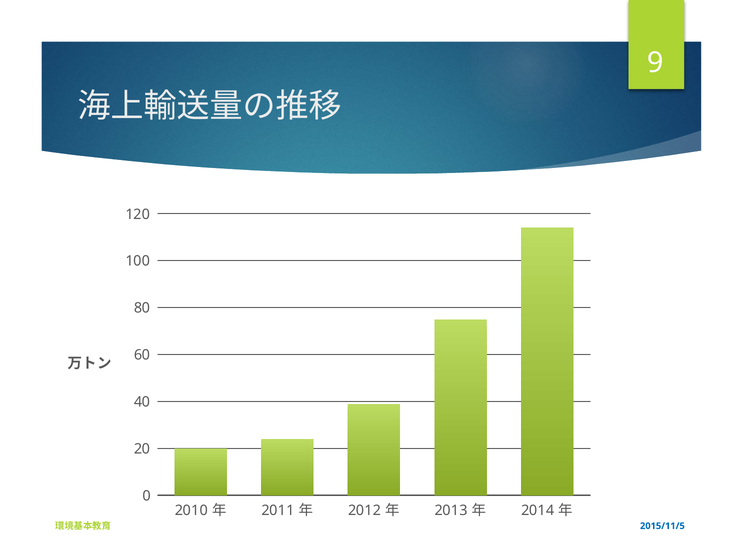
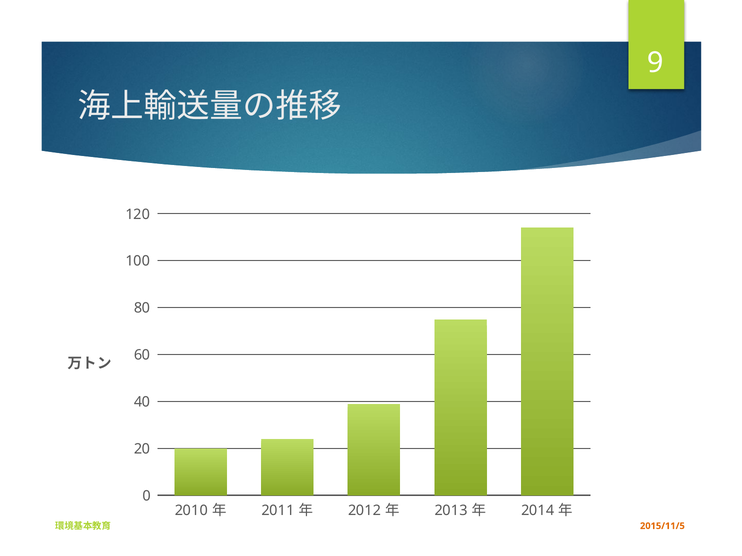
2015/11/5 colour: blue -> orange (662, 526)
